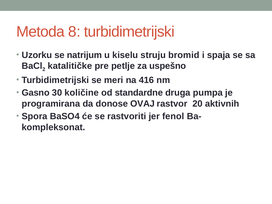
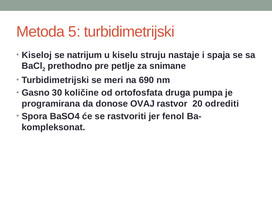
8: 8 -> 5 (74, 32)
Uzorku: Uzorku -> Kiseloj (37, 55)
bromid: bromid -> nastaje (184, 55)
katalitičke: katalitičke -> prethodno (70, 66)
uspešno: uspešno -> snimane (168, 66)
416: 416 -> 690 (146, 80)
standardne: standardne -> ortofosfata (139, 93)
aktivnih: aktivnih -> odrediti (222, 104)
